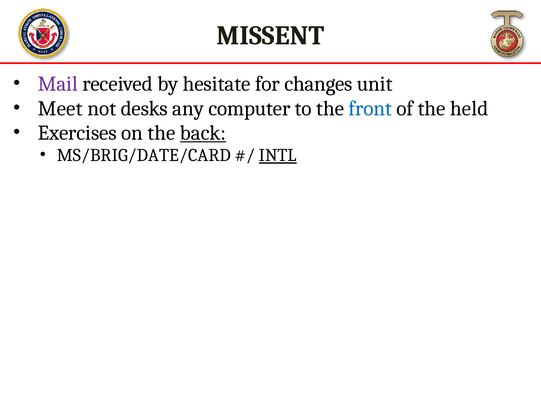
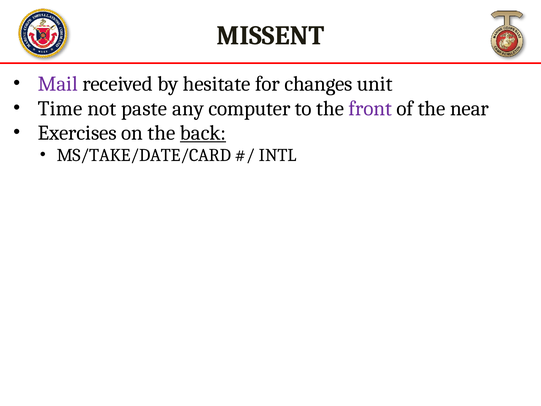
Meet: Meet -> Time (60, 108)
desks: desks -> paste (144, 108)
front colour: blue -> purple (370, 108)
held: held -> near (469, 108)
MS/BRIG/DATE/CARD: MS/BRIG/DATE/CARD -> MS/TAKE/DATE/CARD (144, 155)
INTL underline: present -> none (278, 155)
